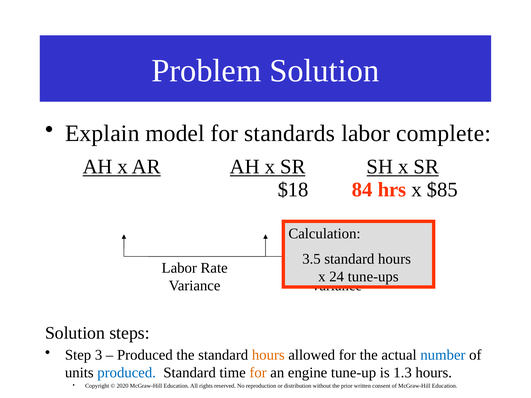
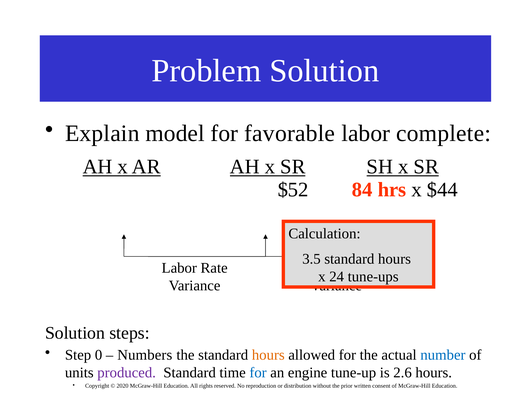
standards: standards -> favorable (290, 134)
$18: $18 -> $52 (293, 190)
$85: $85 -> $44 (442, 190)
3: 3 -> 0 (99, 355)
Produced: Produced -> Numbers (145, 355)
produced colour: blue -> purple (127, 373)
for colour: orange -> blue (258, 373)
1.3: 1.3 -> 2.6 (403, 373)
